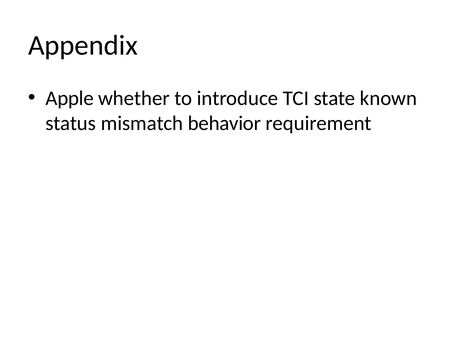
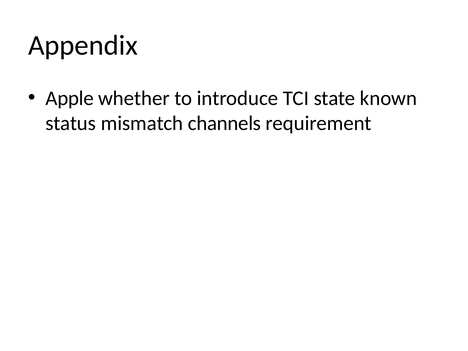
behavior: behavior -> channels (224, 123)
